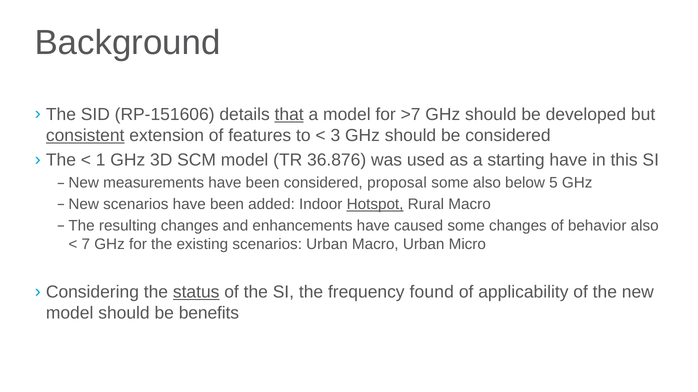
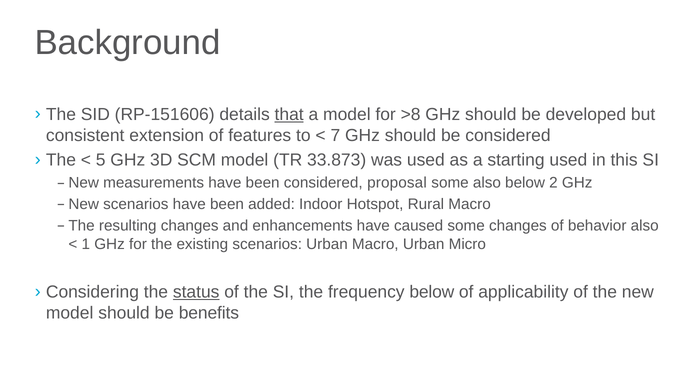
>7: >7 -> >8 (411, 115)
consistent underline: present -> none (85, 136)
3: 3 -> 7 (335, 136)
1: 1 -> 5 (101, 160)
36.876: 36.876 -> 33.873 (337, 160)
starting have: have -> used (568, 160)
5: 5 -> 2 (553, 183)
Hotspot underline: present -> none (375, 205)
7: 7 -> 1 (86, 244)
frequency found: found -> below (432, 293)
